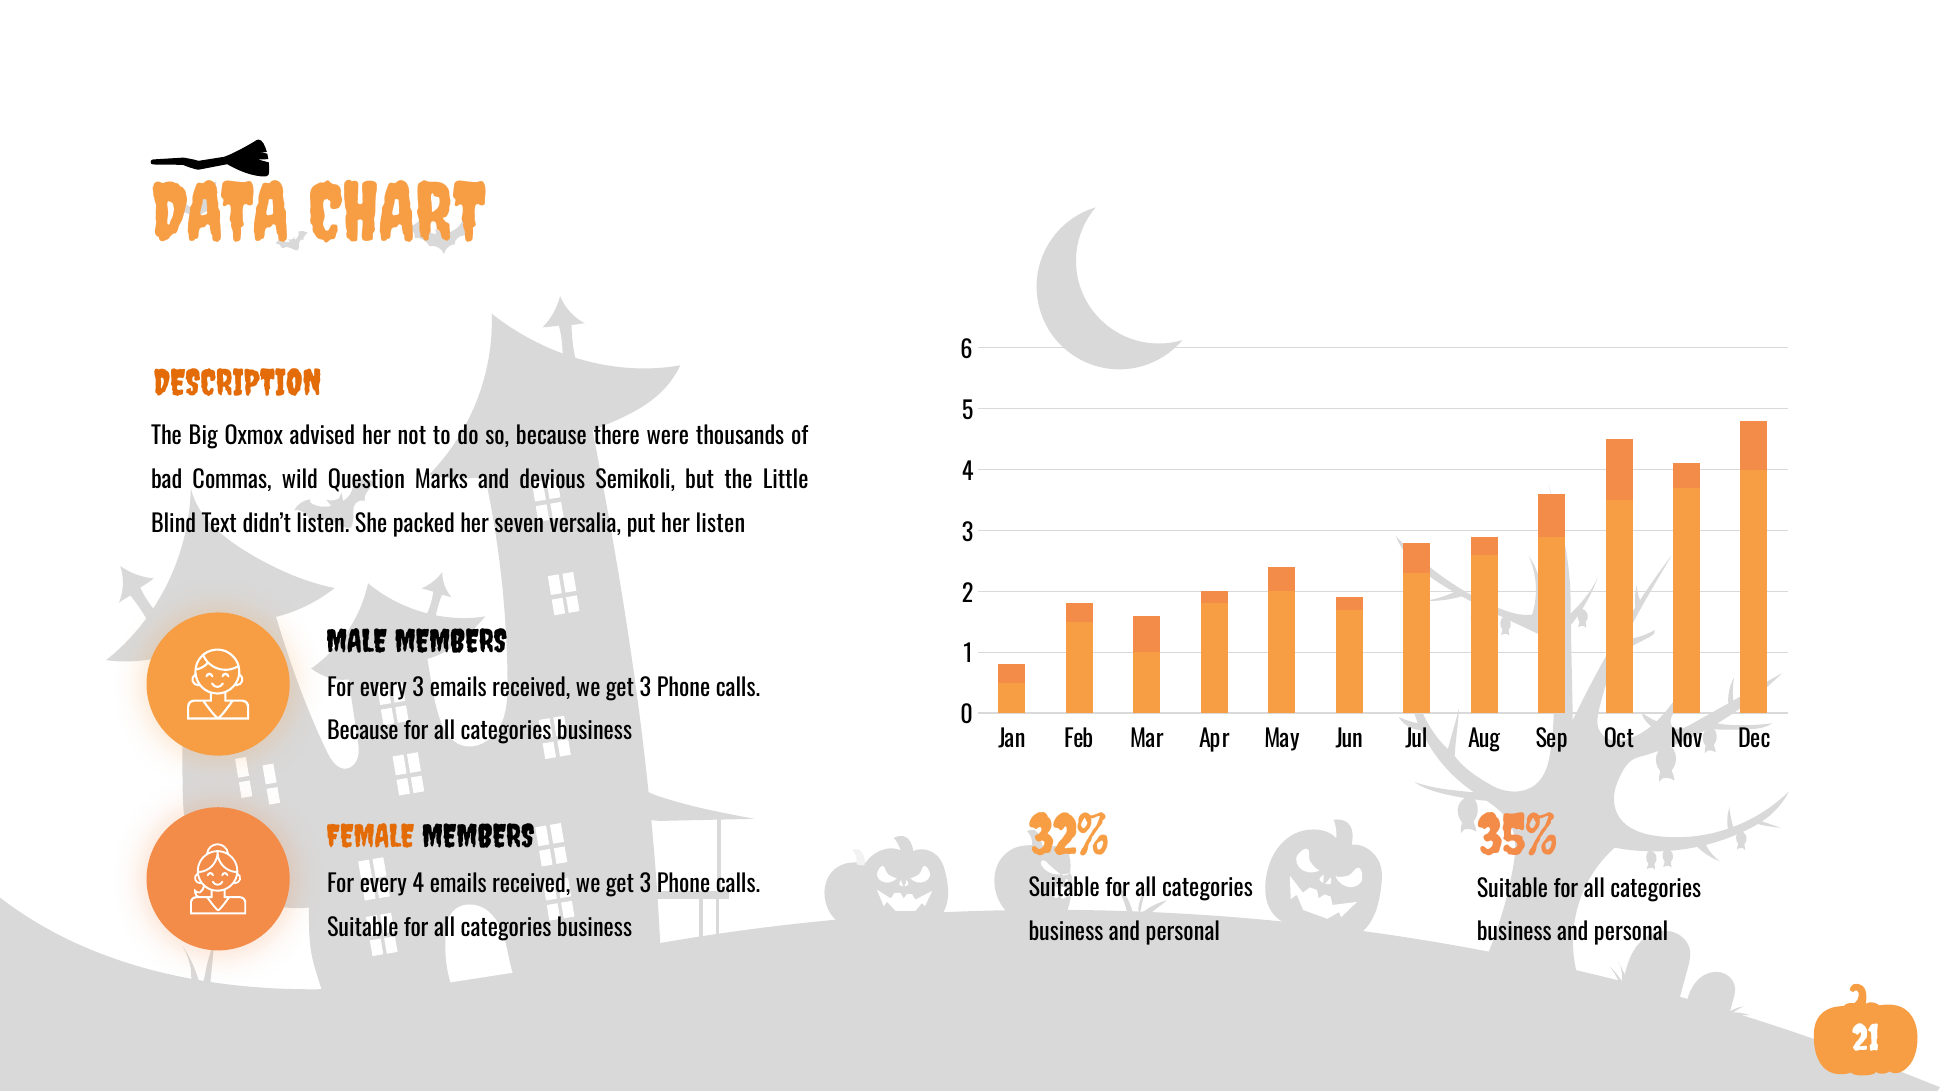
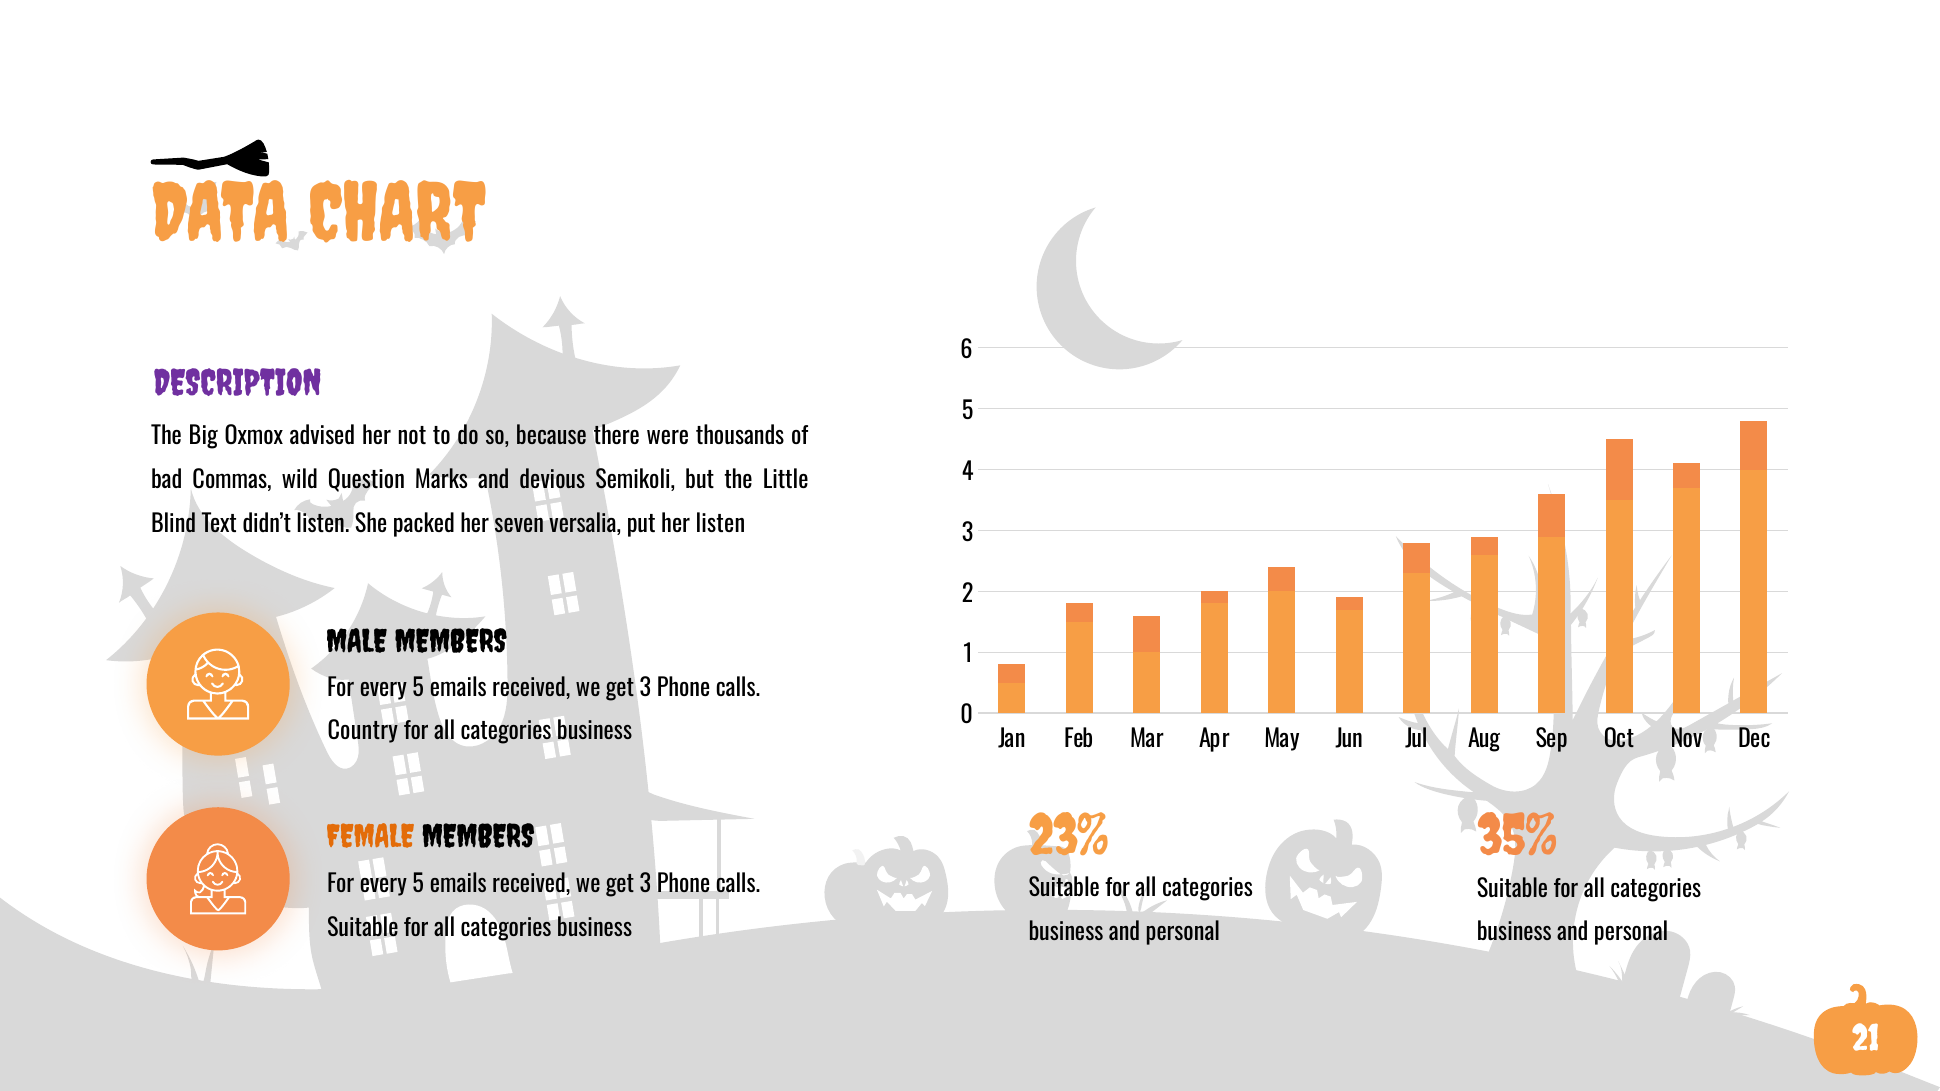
DESCRIPTION colour: orange -> purple (237, 384)
3: 3 -> 5 (418, 689)
Because: Because -> Country (363, 732)
32%: 32% -> 23% (1069, 836)
4: 4 -> 5 (418, 885)
